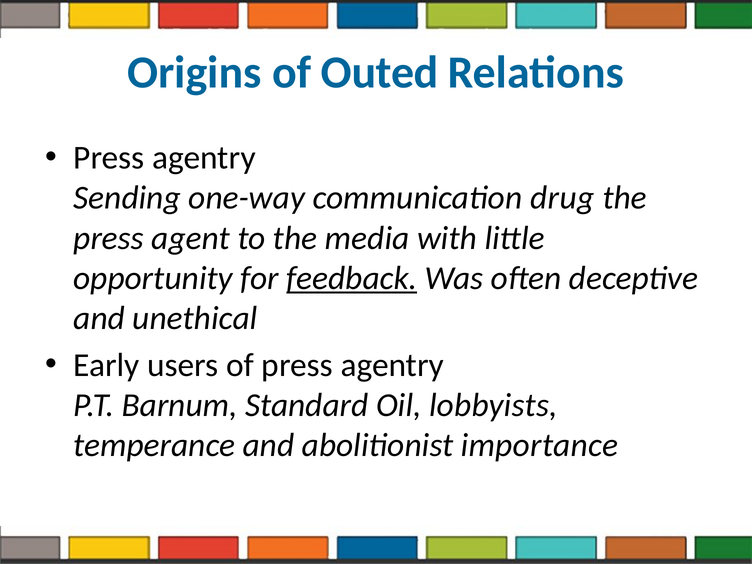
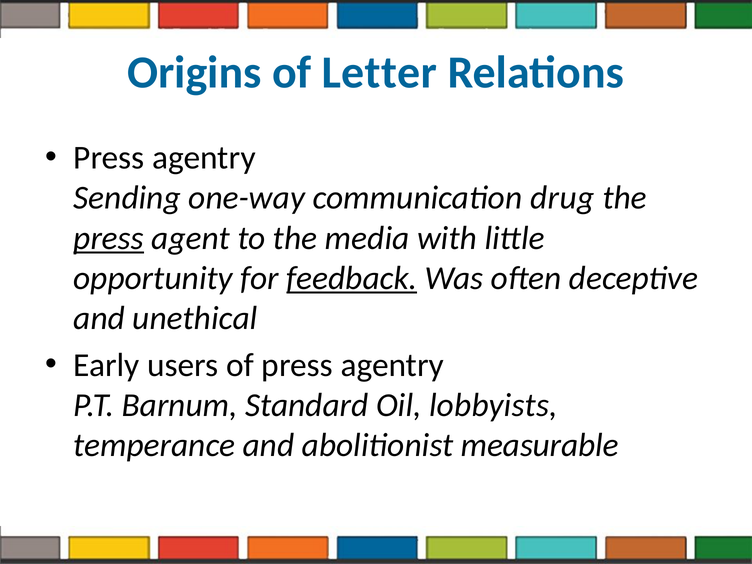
Outed: Outed -> Letter (379, 73)
press underline: none -> present (109, 238)
importance: importance -> measurable (540, 445)
